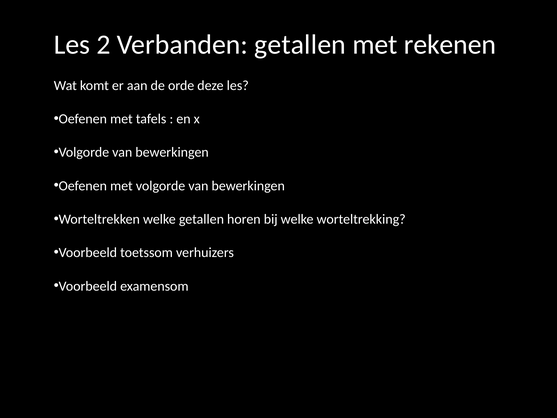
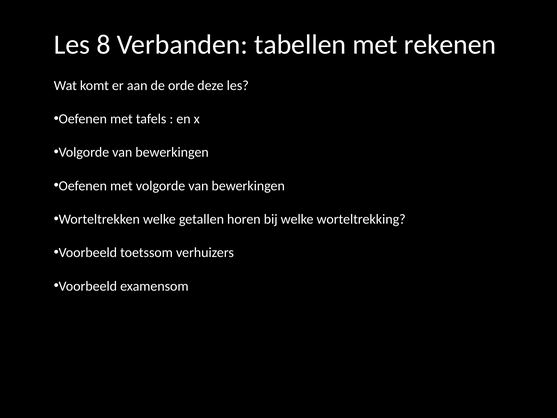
2: 2 -> 8 (104, 45)
Verbanden getallen: getallen -> tabellen (300, 45)
